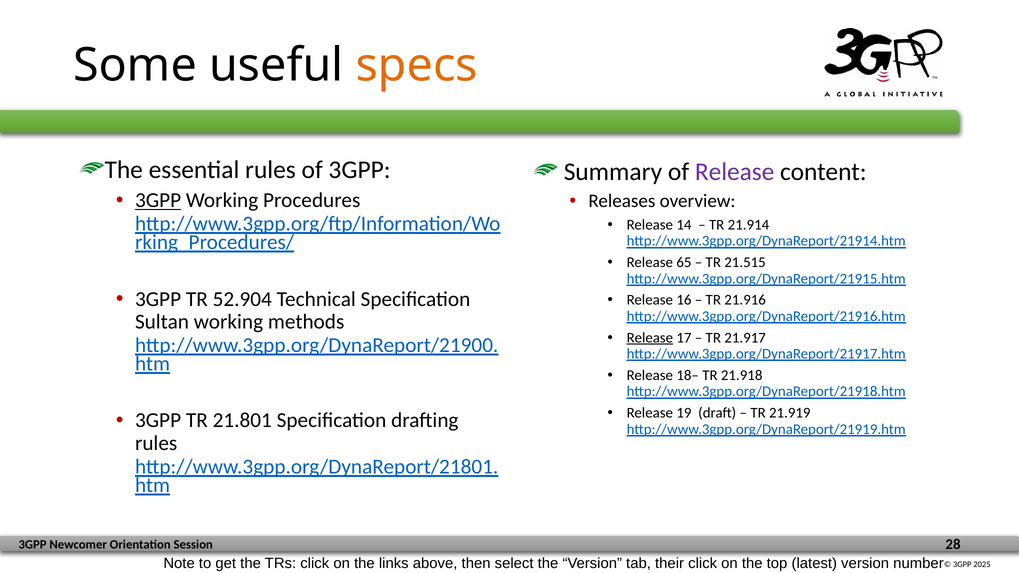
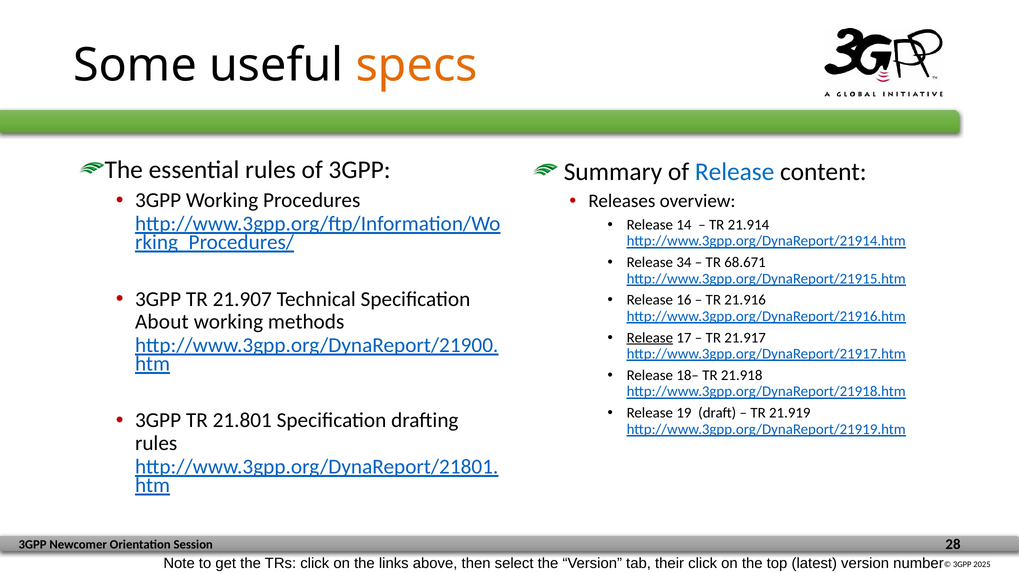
Release colour: purple -> blue (735, 172)
3GPP underline: present -> none (158, 201)
65: 65 -> 34 (684, 263)
21.515: 21.515 -> 68.671 (745, 263)
52.904: 52.904 -> 21.907 (242, 299)
Sultan: Sultan -> About (162, 322)
